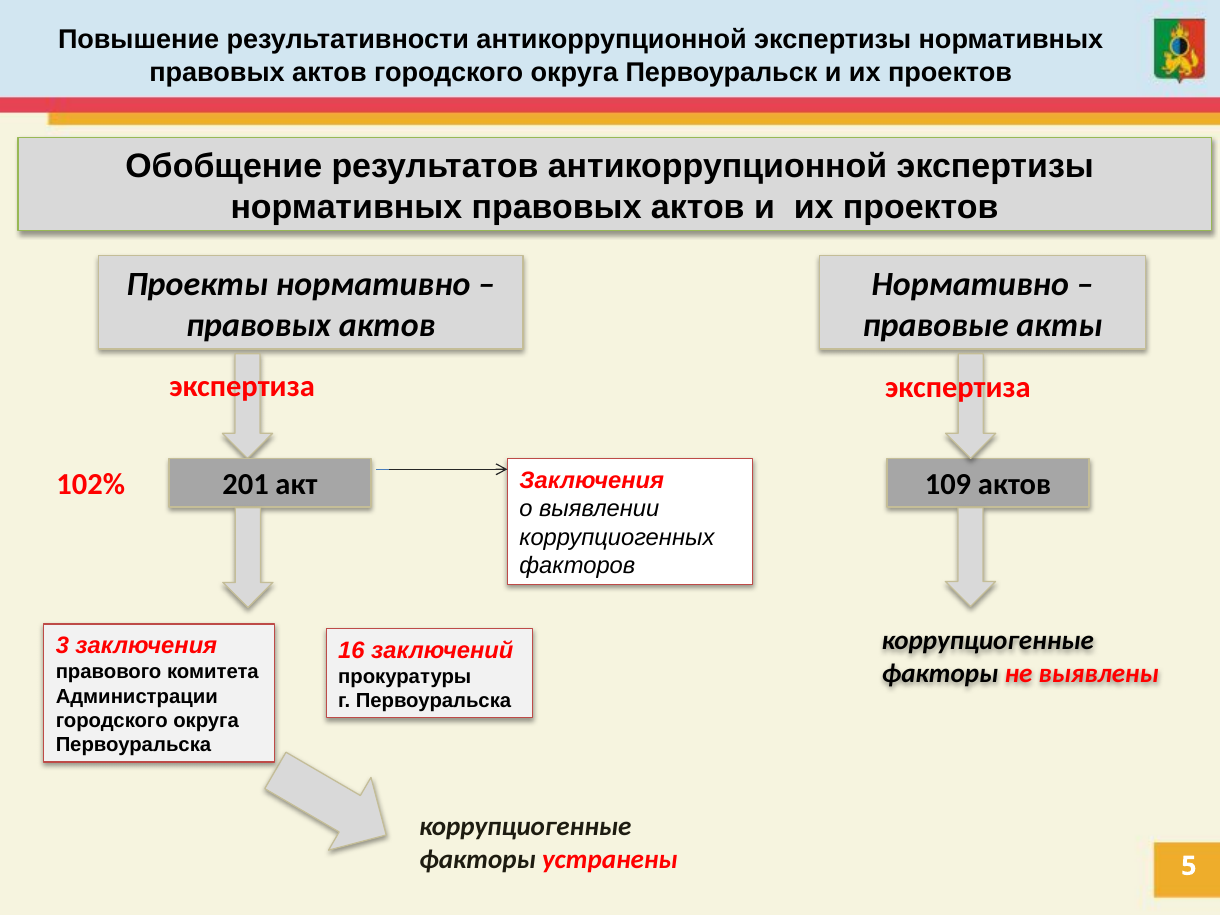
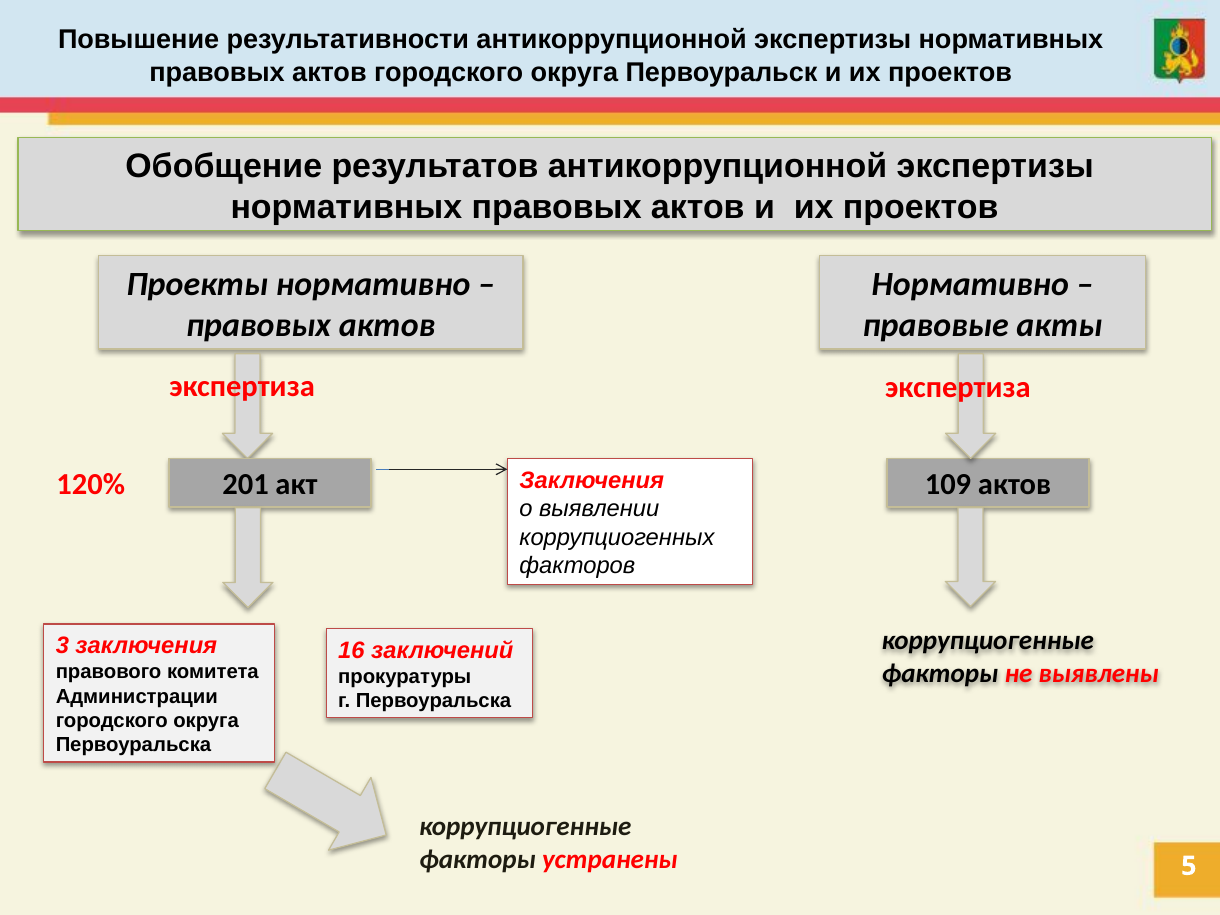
102%: 102% -> 120% (91, 485)
